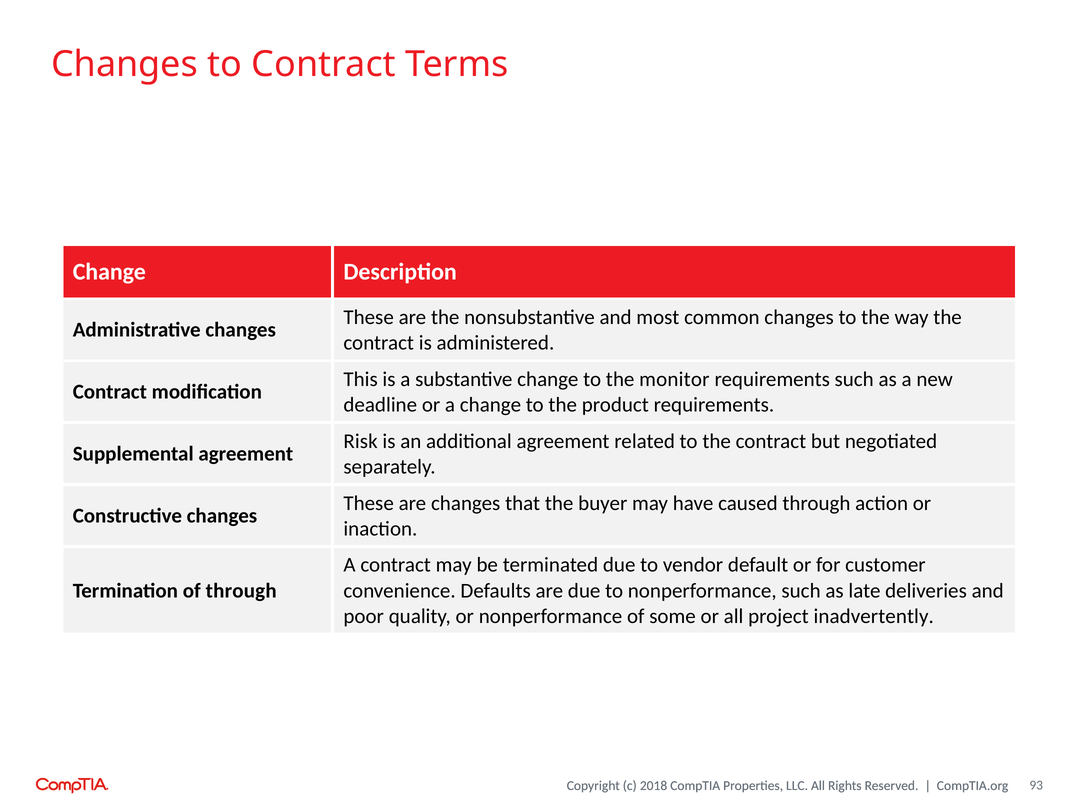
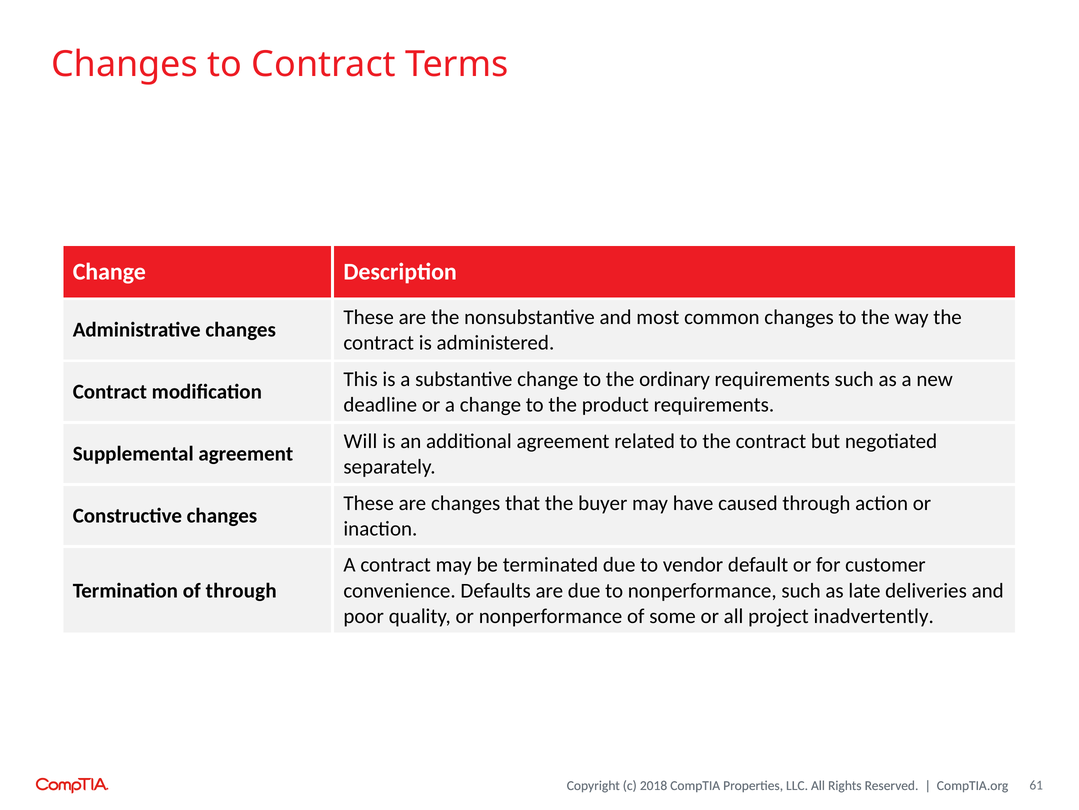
monitor: monitor -> ordinary (675, 379)
Risk: Risk -> Will (361, 441)
93: 93 -> 61 (1036, 785)
